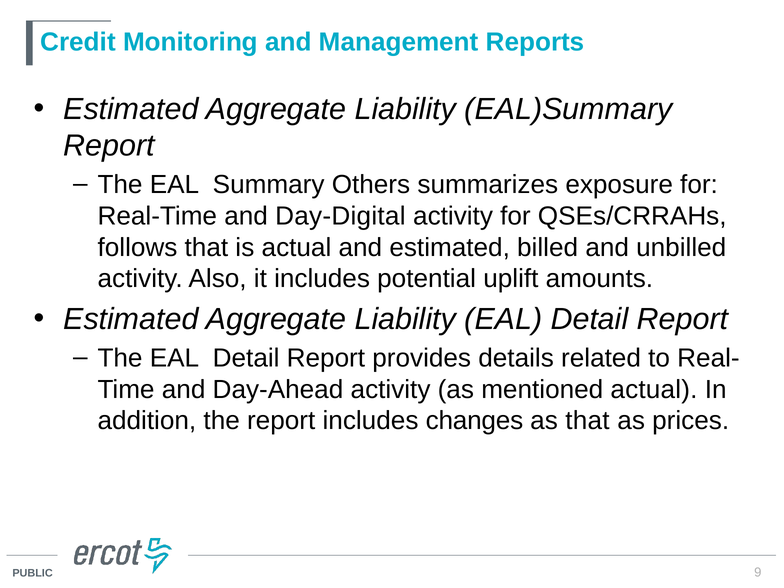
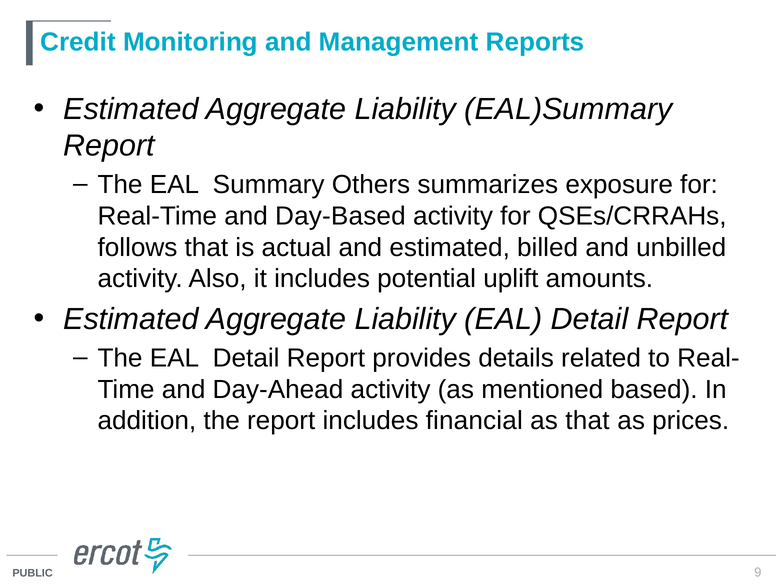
Day-Digital: Day-Digital -> Day-Based (340, 216)
mentioned actual: actual -> based (654, 389)
changes: changes -> financial (474, 421)
